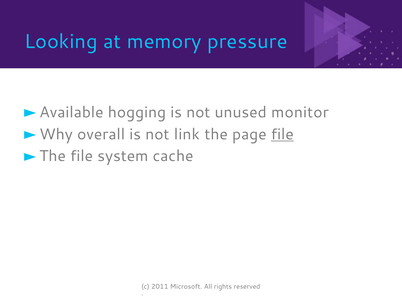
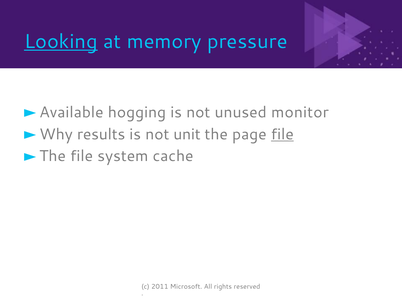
Looking underline: none -> present (61, 42)
overall: overall -> results (101, 134)
link: link -> unit (187, 134)
